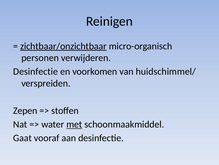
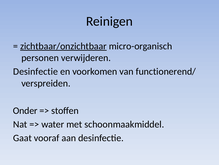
huidschimmel/: huidschimmel/ -> functionerend/ (166, 71)
Zepen: Zepen -> Onder (25, 110)
met underline: present -> none (74, 124)
